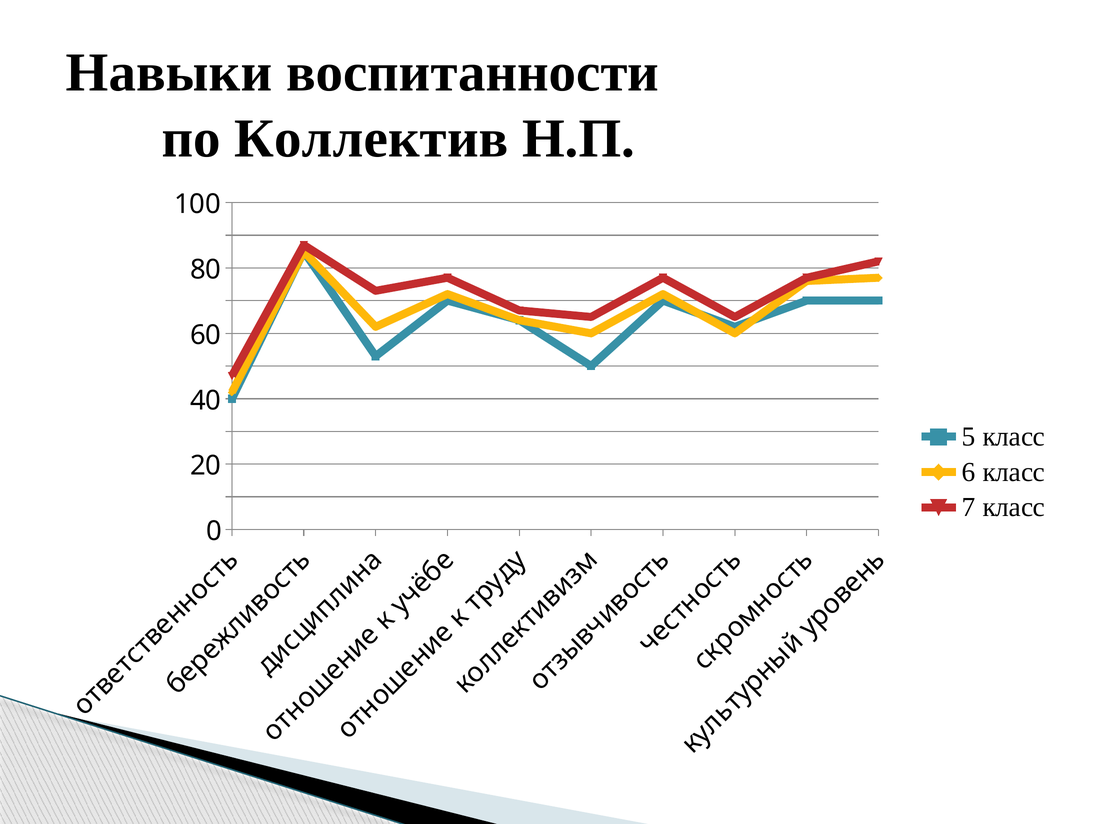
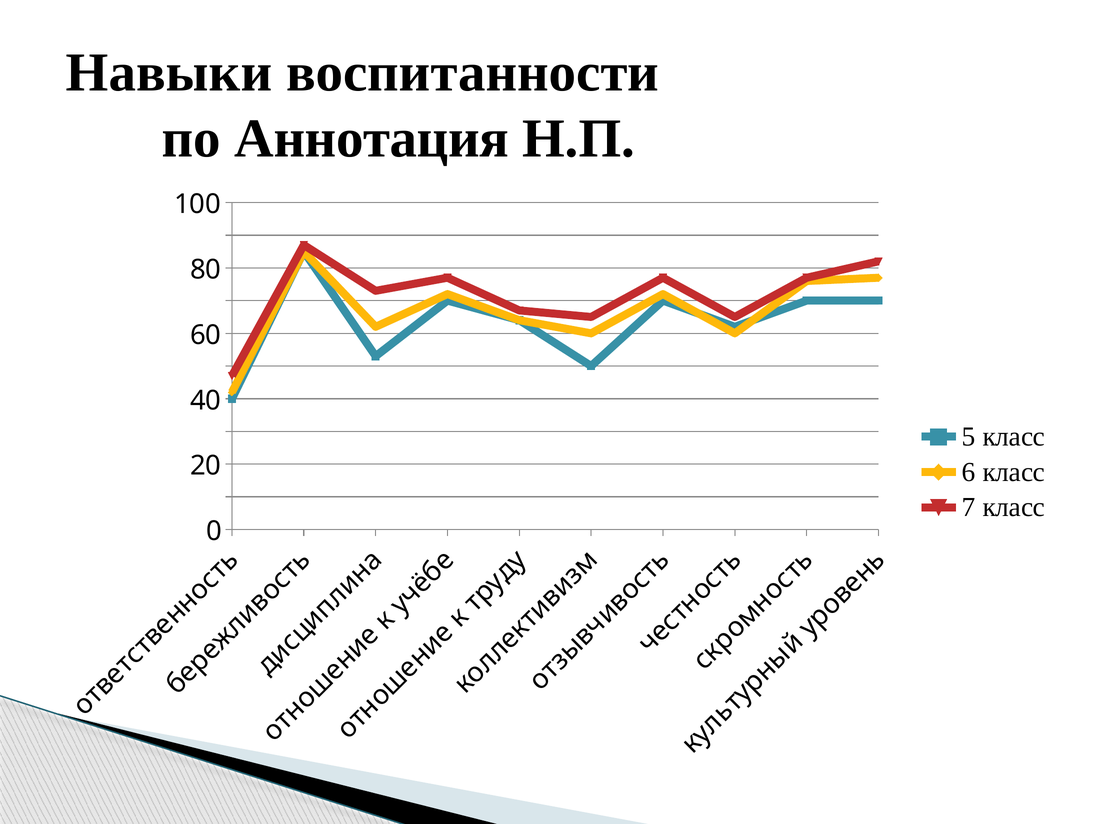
Коллектив: Коллектив -> Аннотация (372, 138)
